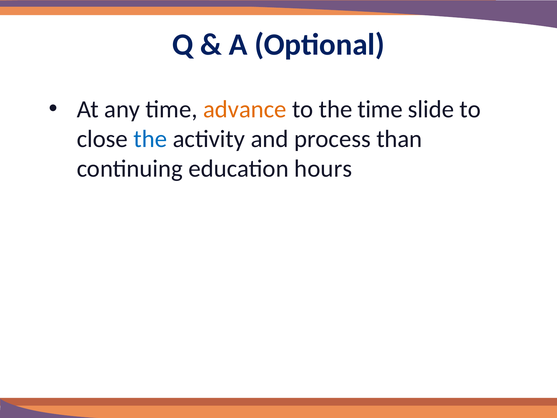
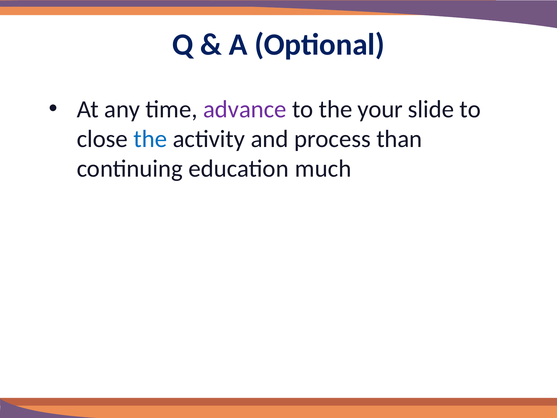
advance colour: orange -> purple (245, 109)
the time: time -> your (380, 109)
hours: hours -> much (323, 169)
